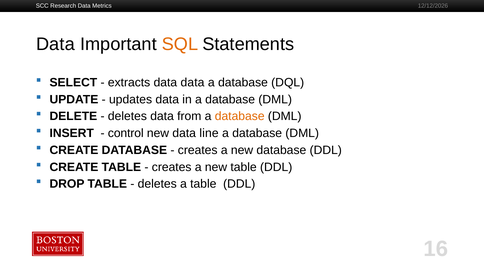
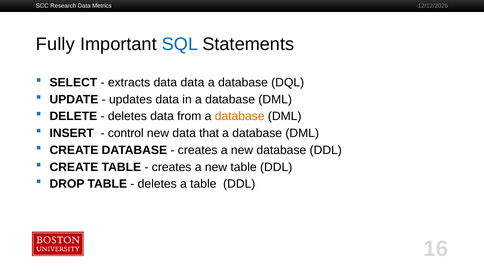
Data: Data -> Fully (55, 44)
SQL colour: orange -> blue (180, 44)
line: line -> that (209, 133)
